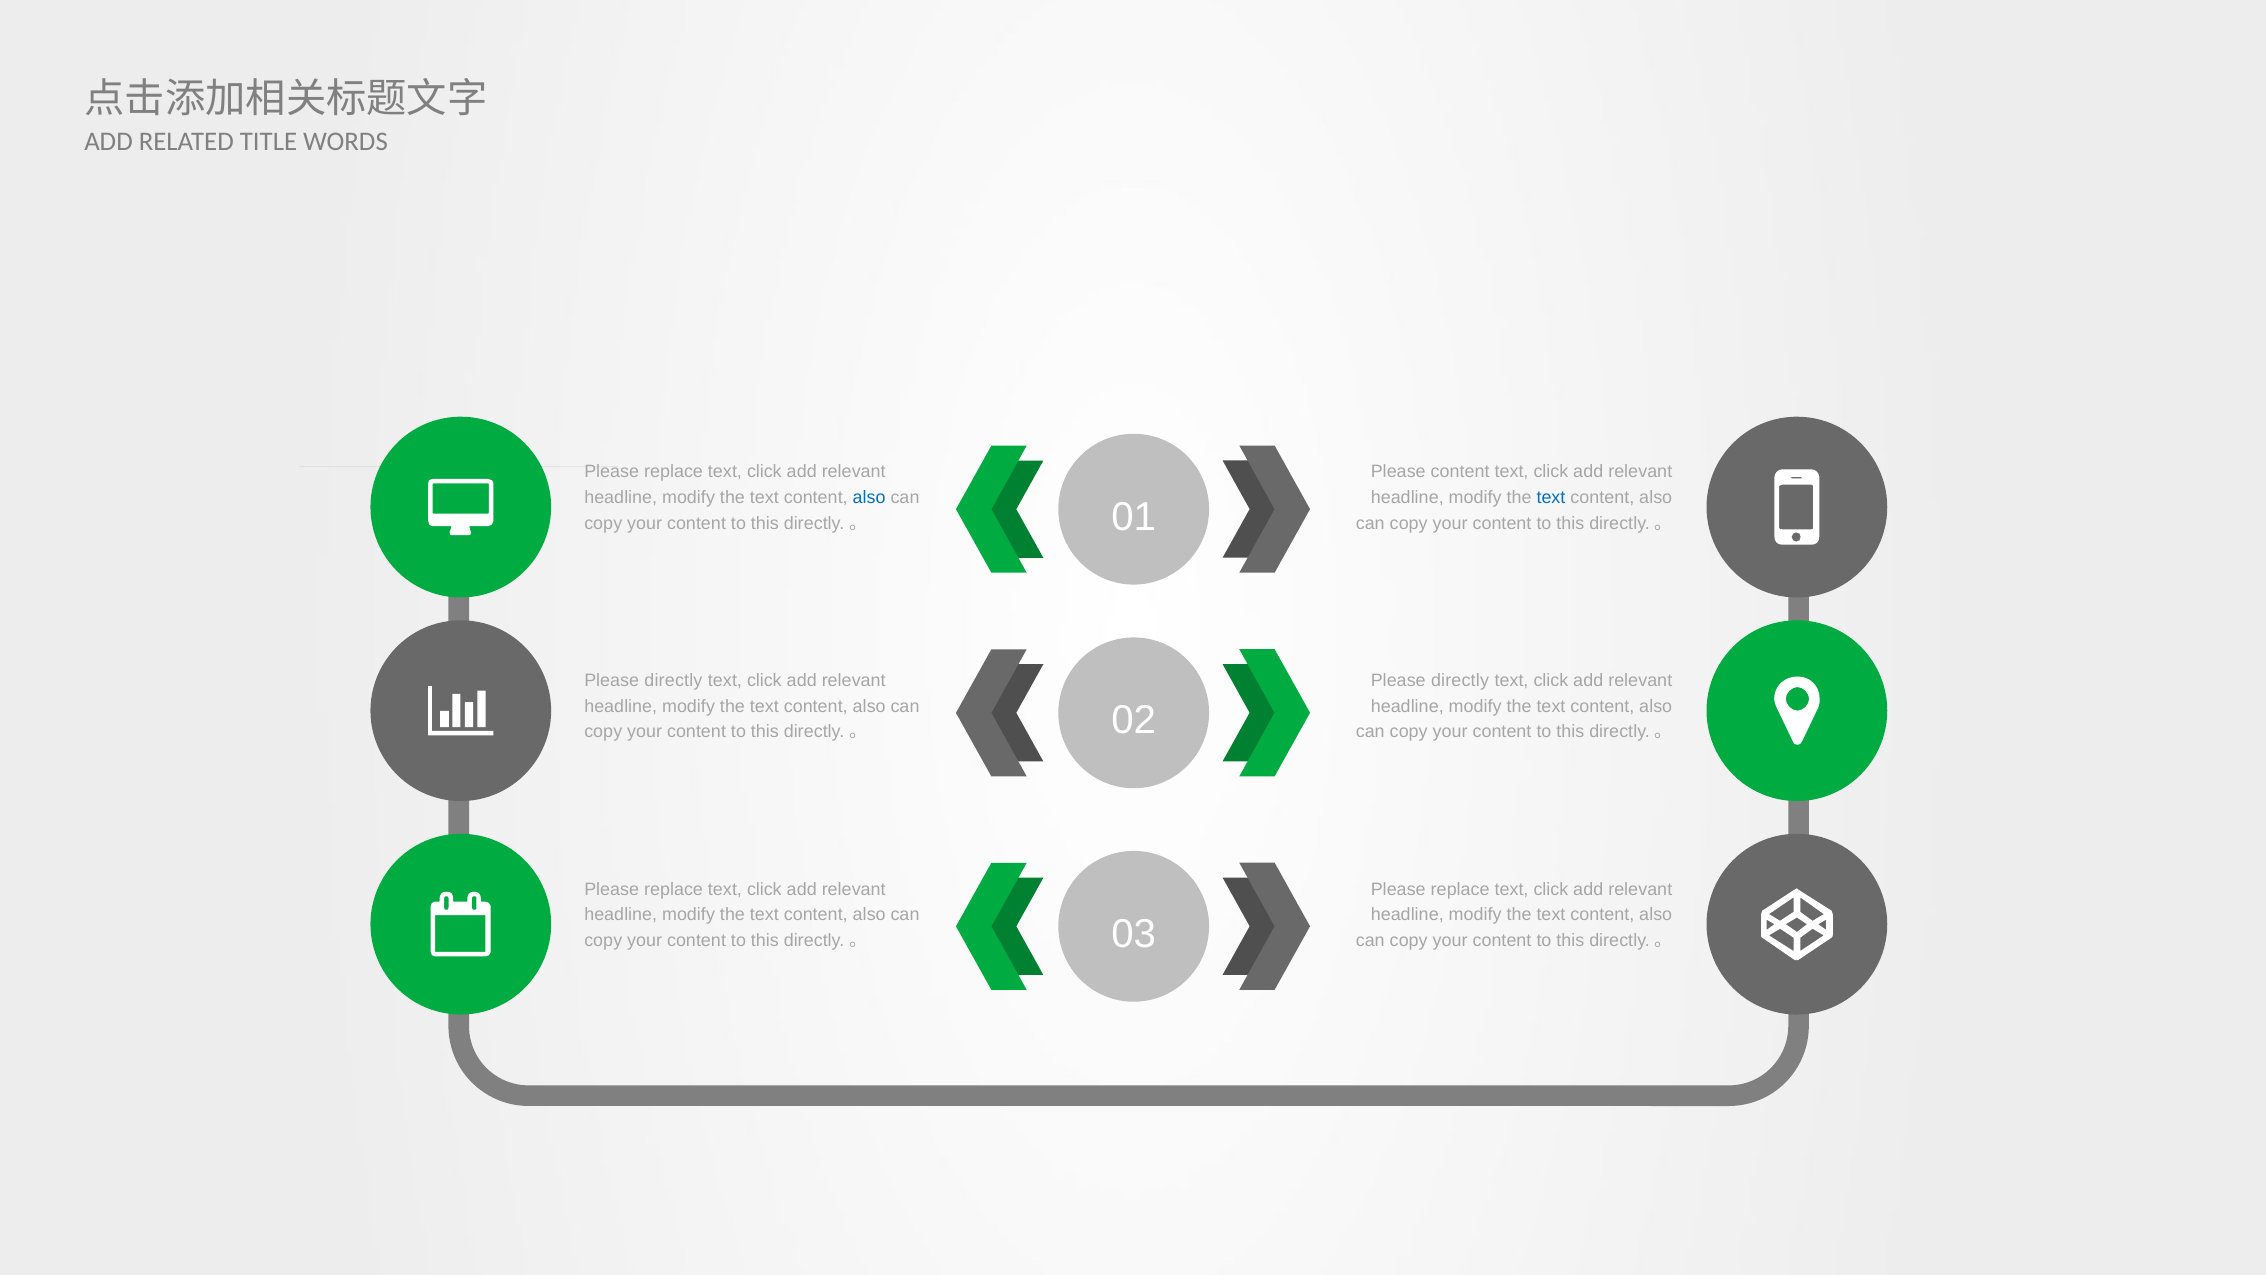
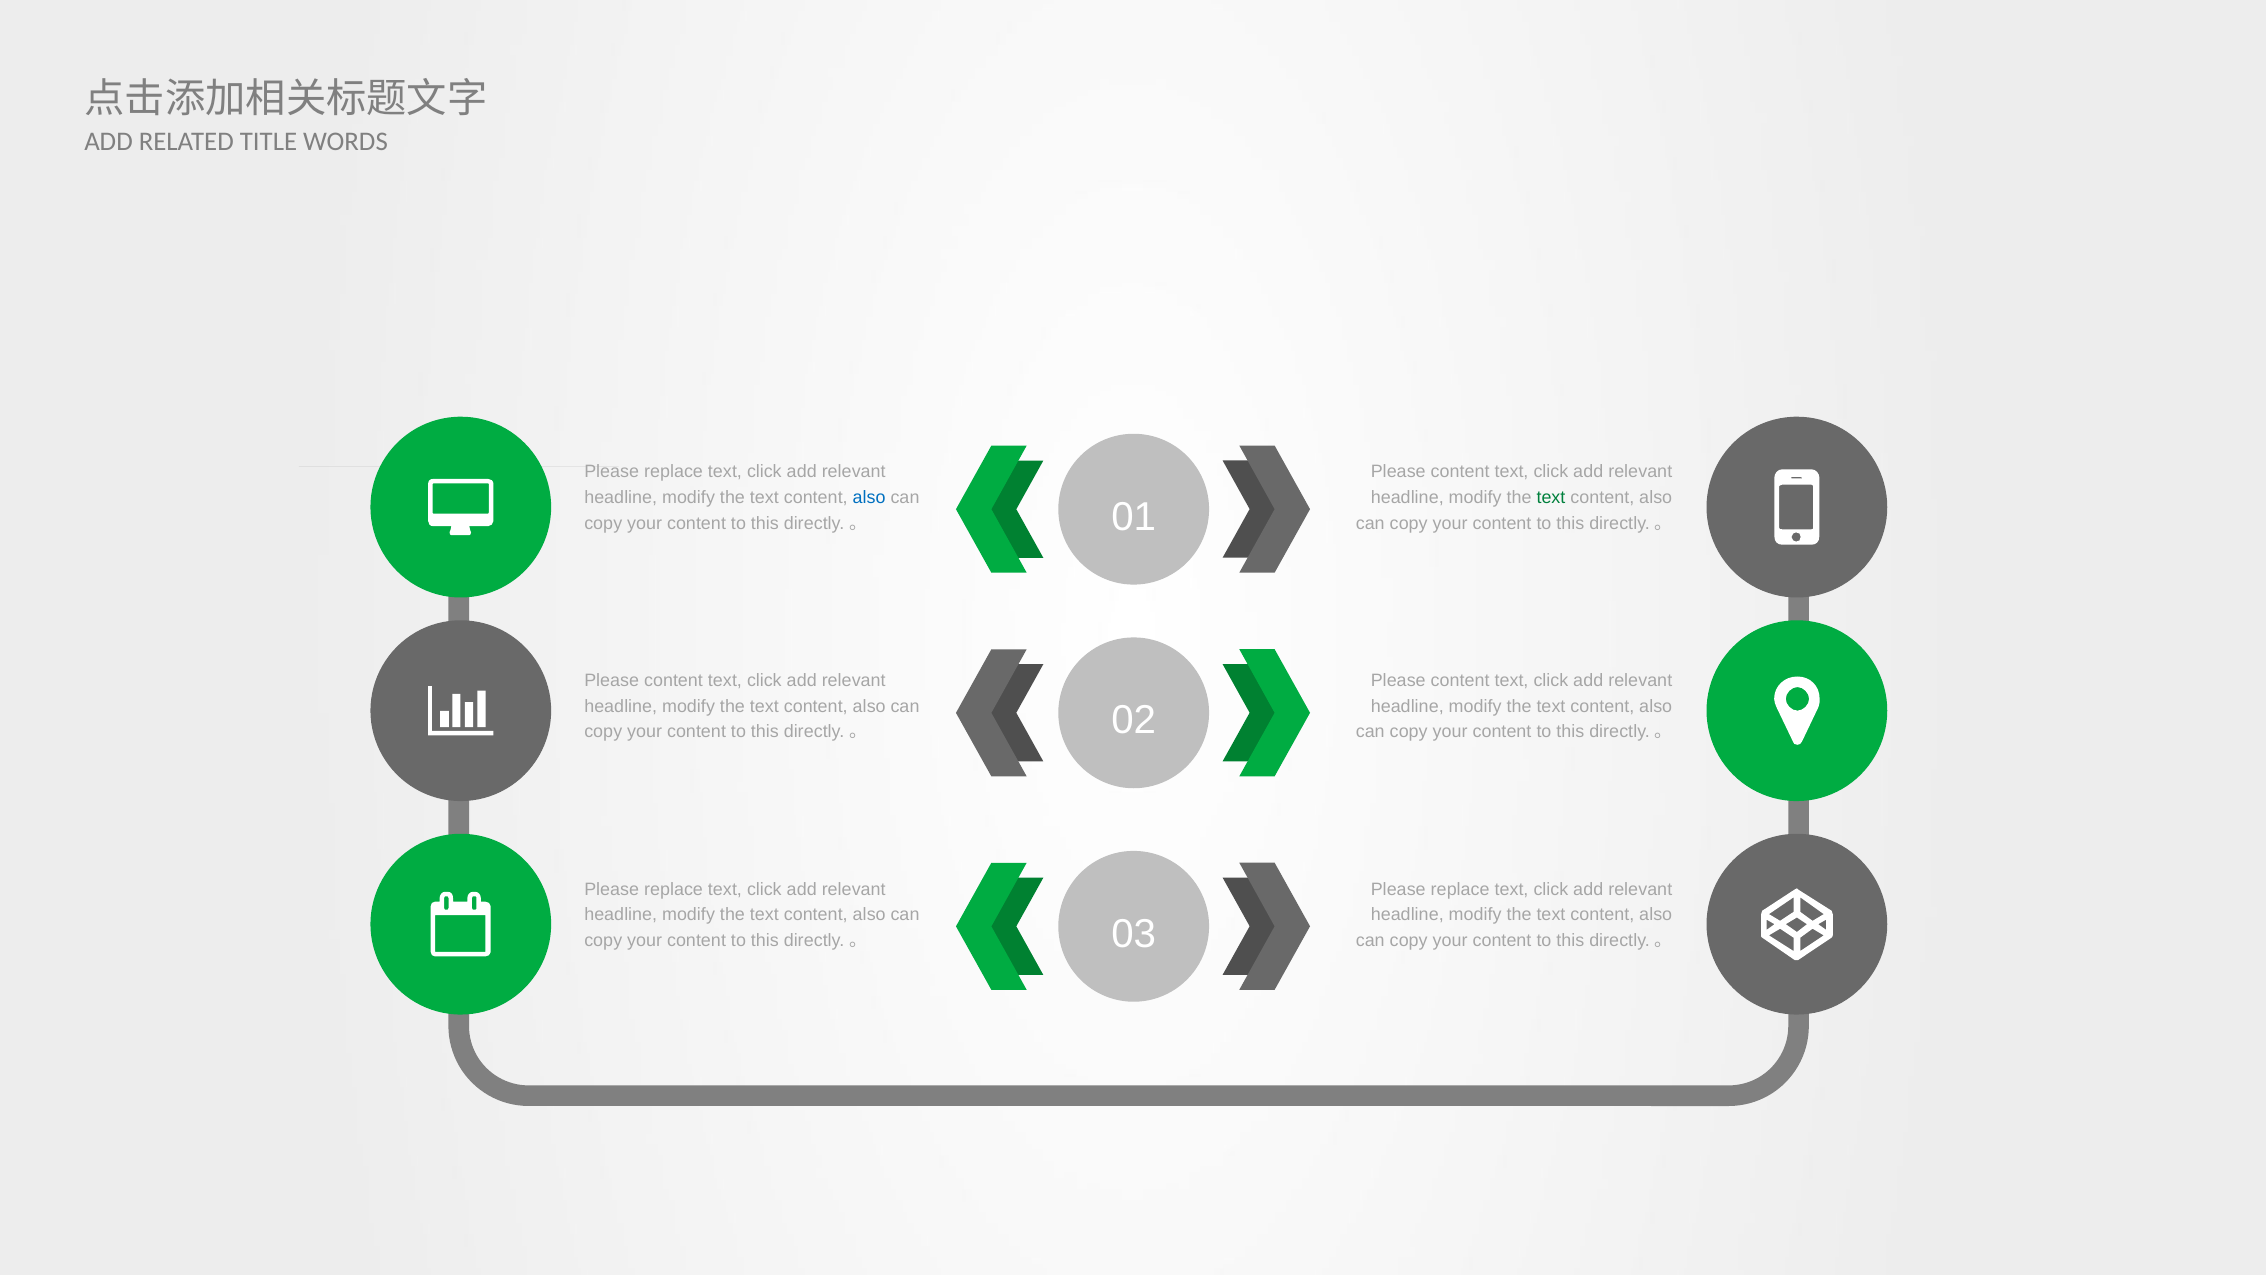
text colour: blue -> green (1551, 498)
directly: directly -> content (673, 680)
directly: directly -> content (1460, 680)
